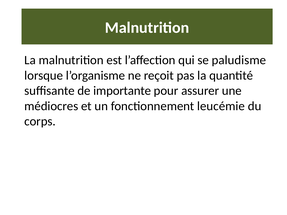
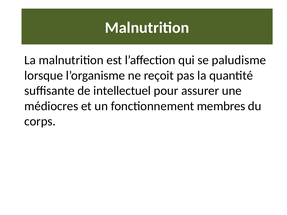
importante: importante -> intellectuel (122, 91)
leucémie: leucémie -> membres (221, 106)
